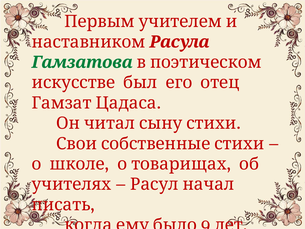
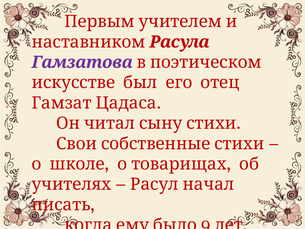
Гамзатова colour: green -> purple (82, 62)
